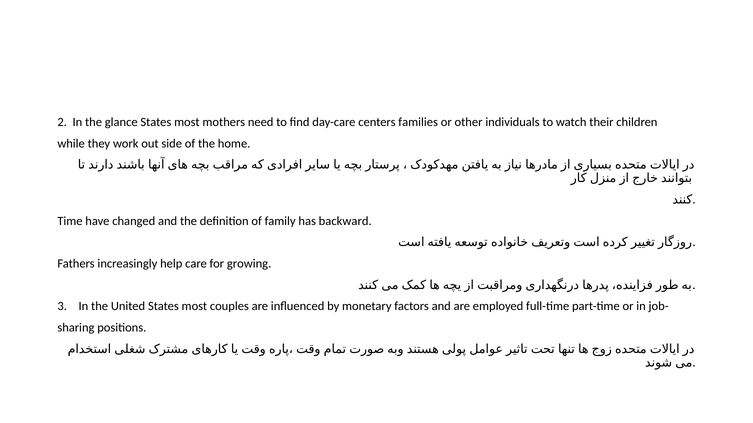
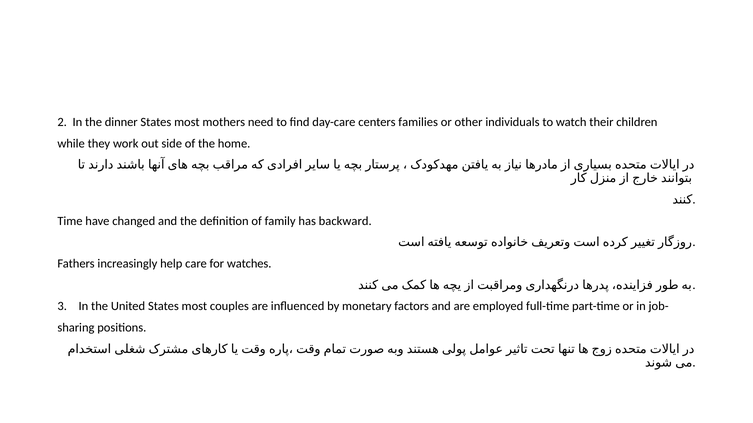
glance: glance -> dinner (121, 122)
growing: growing -> watches (249, 264)
